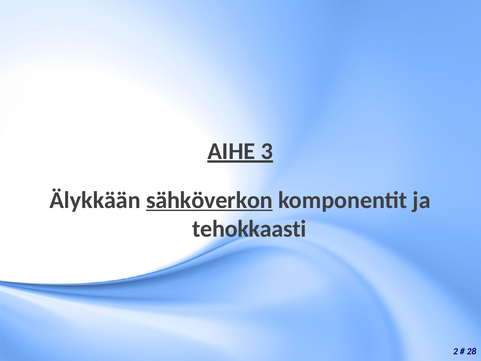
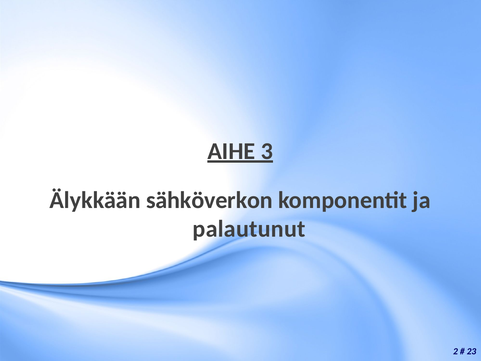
sähköverkon underline: present -> none (209, 200)
tehokkaasti: tehokkaasti -> palautunut (249, 229)
28: 28 -> 23 (471, 351)
